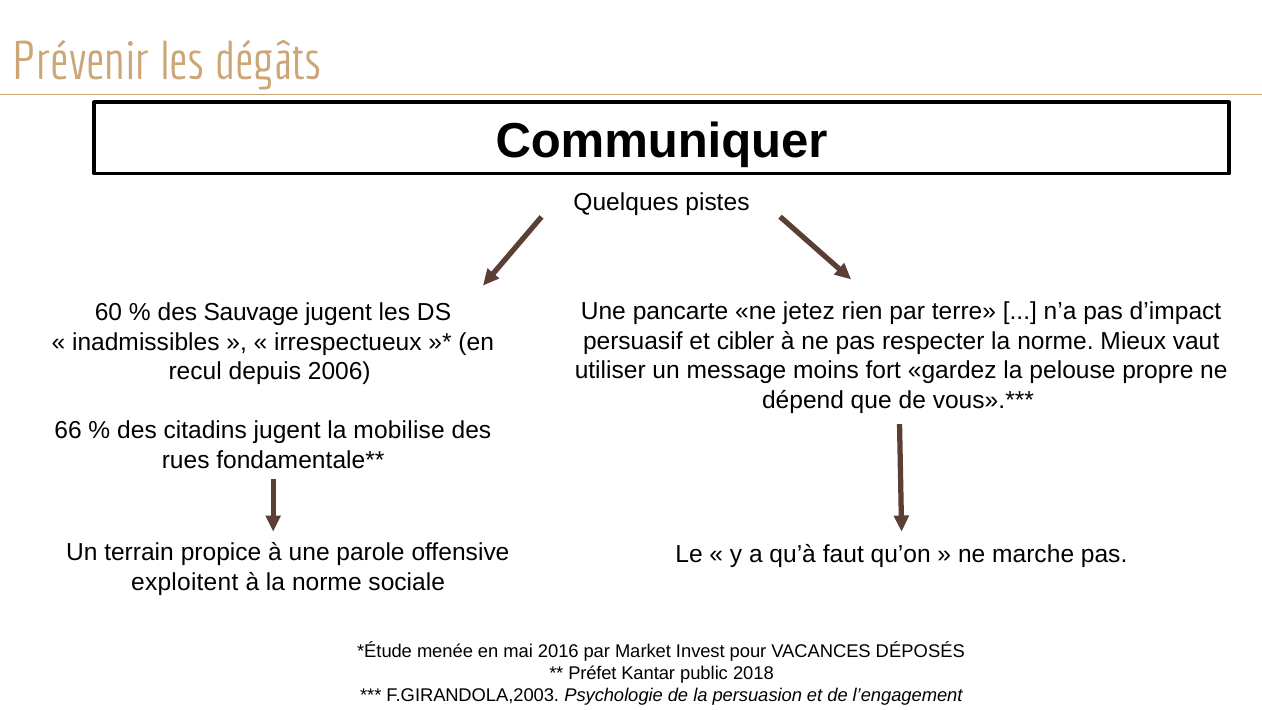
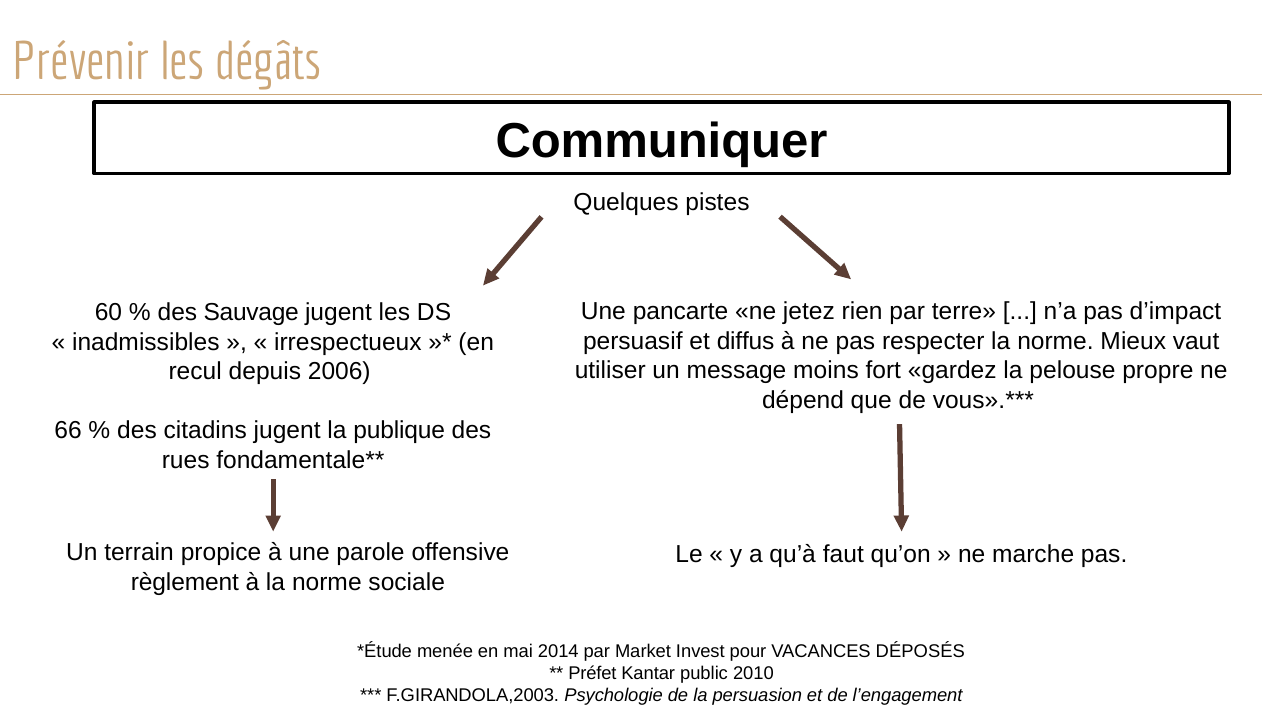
cibler: cibler -> diffus (746, 341)
mobilise: mobilise -> publique (399, 431)
exploitent: exploitent -> règlement (185, 582)
2016: 2016 -> 2014 (558, 651)
2018: 2018 -> 2010 (753, 673)
